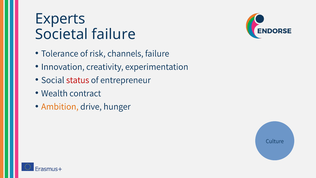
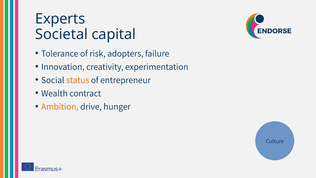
Societal failure: failure -> capital (114, 34)
channels: channels -> adopters (125, 53)
status colour: red -> orange (78, 80)
